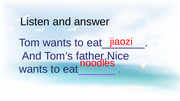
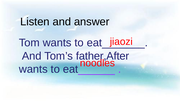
father,Nice: father,Nice -> father,After (103, 56)
